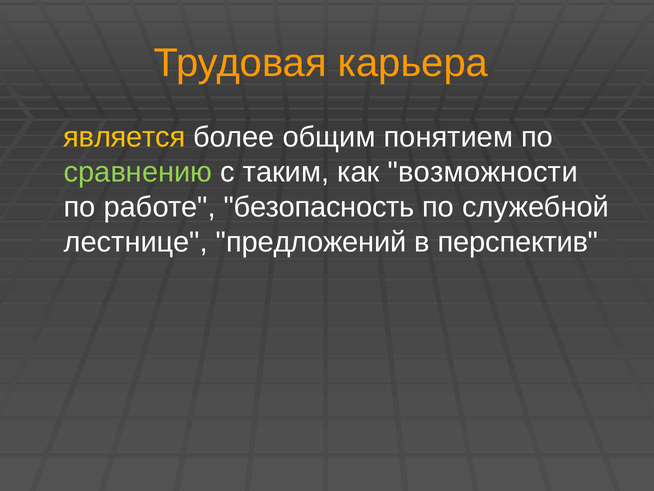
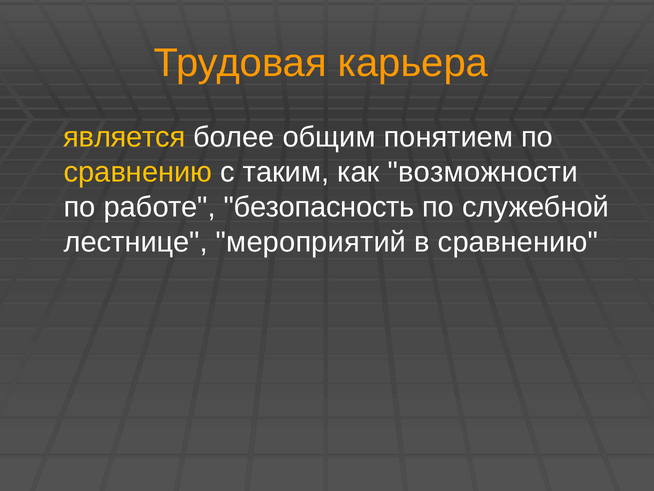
сравнению colour: light green -> yellow (138, 172)
предложений: предложений -> мероприятий (311, 242)
в перспектив: перспектив -> сравнению (518, 242)
